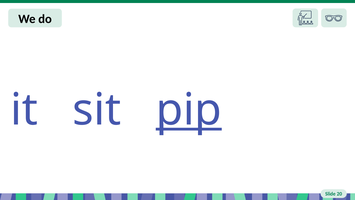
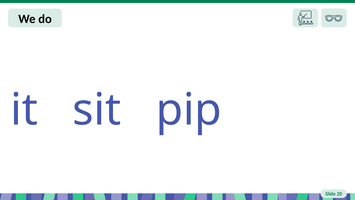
pip underline: present -> none (189, 110)
